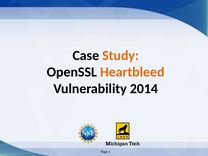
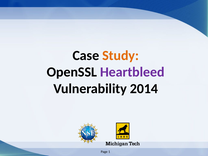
Heartbleed colour: orange -> purple (132, 72)
